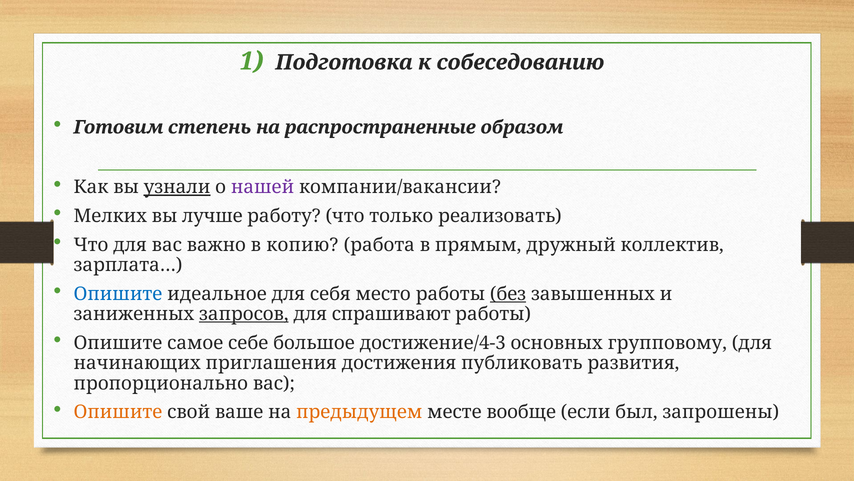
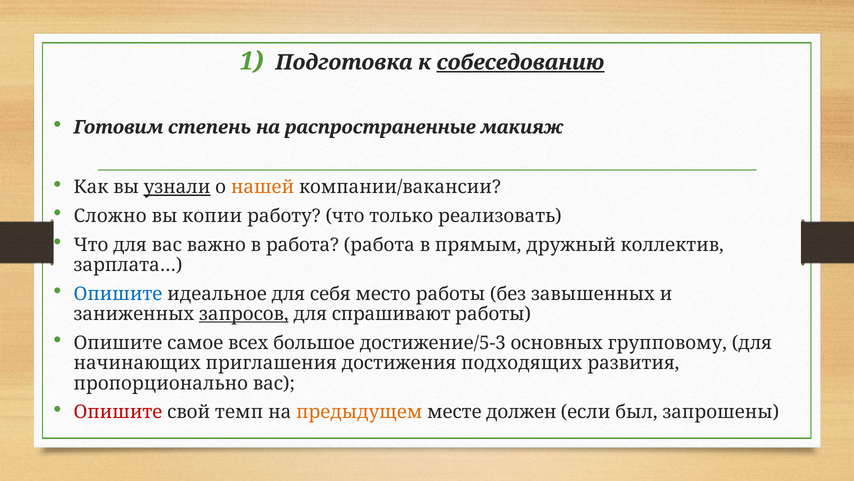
собеседованию underline: none -> present (520, 62)
образом: образом -> макияж (522, 127)
нашей colour: purple -> orange (263, 187)
Мелких: Мелких -> Сложно (110, 216)
лучше: лучше -> копии (212, 216)
в копию: копию -> работа (302, 245)
без underline: present -> none (508, 294)
себе: себе -> всех (248, 342)
достижение/4-3: достижение/4-3 -> достижение/5-3 (433, 342)
публиковать: публиковать -> подходящих (522, 363)
Опишите colour: orange -> red (118, 412)
ваше: ваше -> темп (239, 412)
вообще: вообще -> должен (521, 412)
